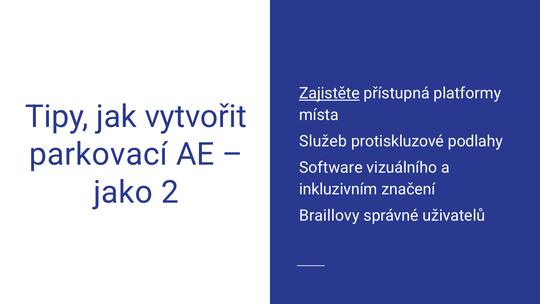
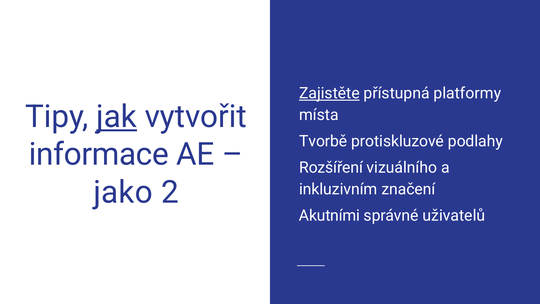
jak underline: none -> present (117, 117)
Služeb: Služeb -> Tvorbě (323, 141)
parkovací: parkovací -> informace (99, 154)
Software: Software -> Rozšíření (331, 167)
Braillovy: Braillovy -> Akutními (329, 215)
